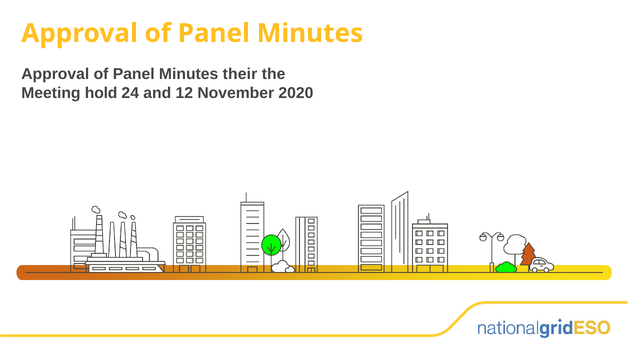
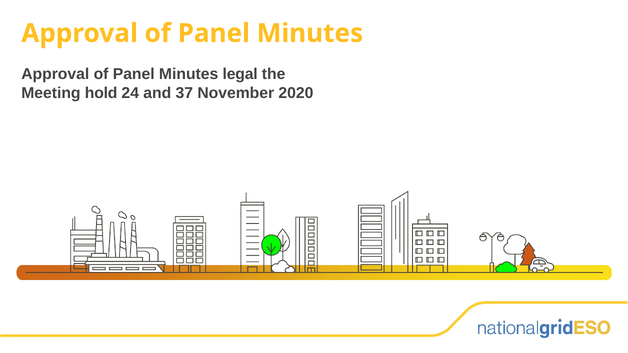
their: their -> legal (240, 74)
12: 12 -> 37 (184, 93)
